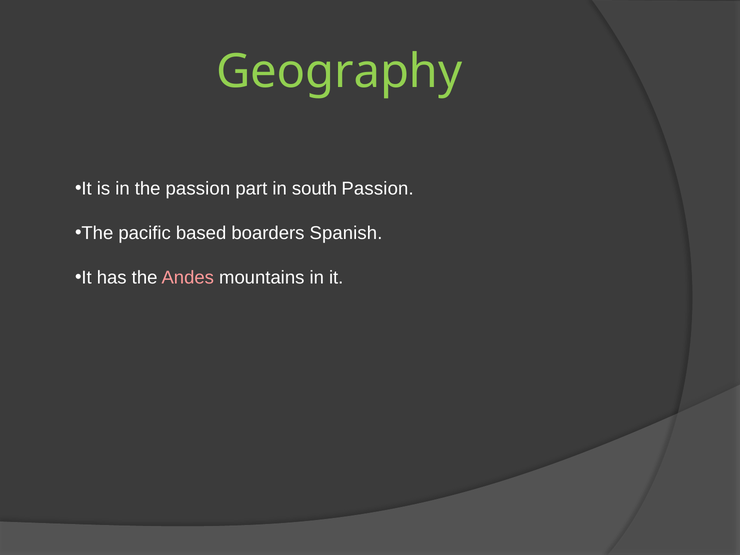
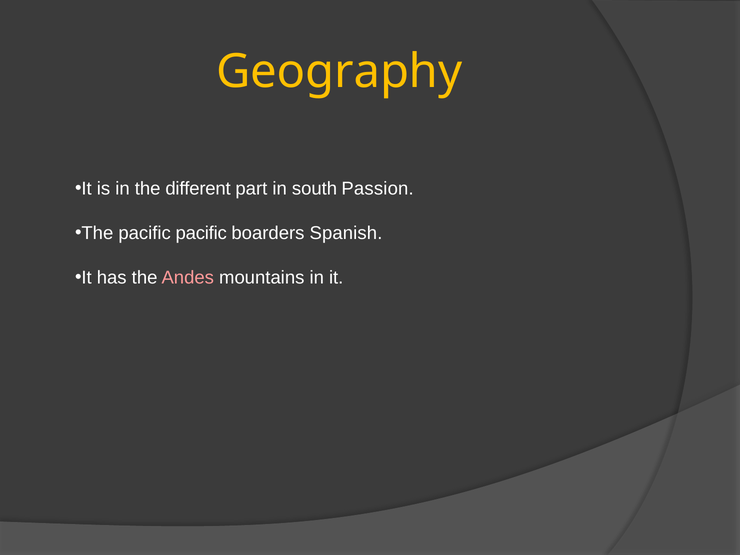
Geography colour: light green -> yellow (339, 72)
the passion: passion -> different (198, 189)
pacific based: based -> pacific (201, 233)
